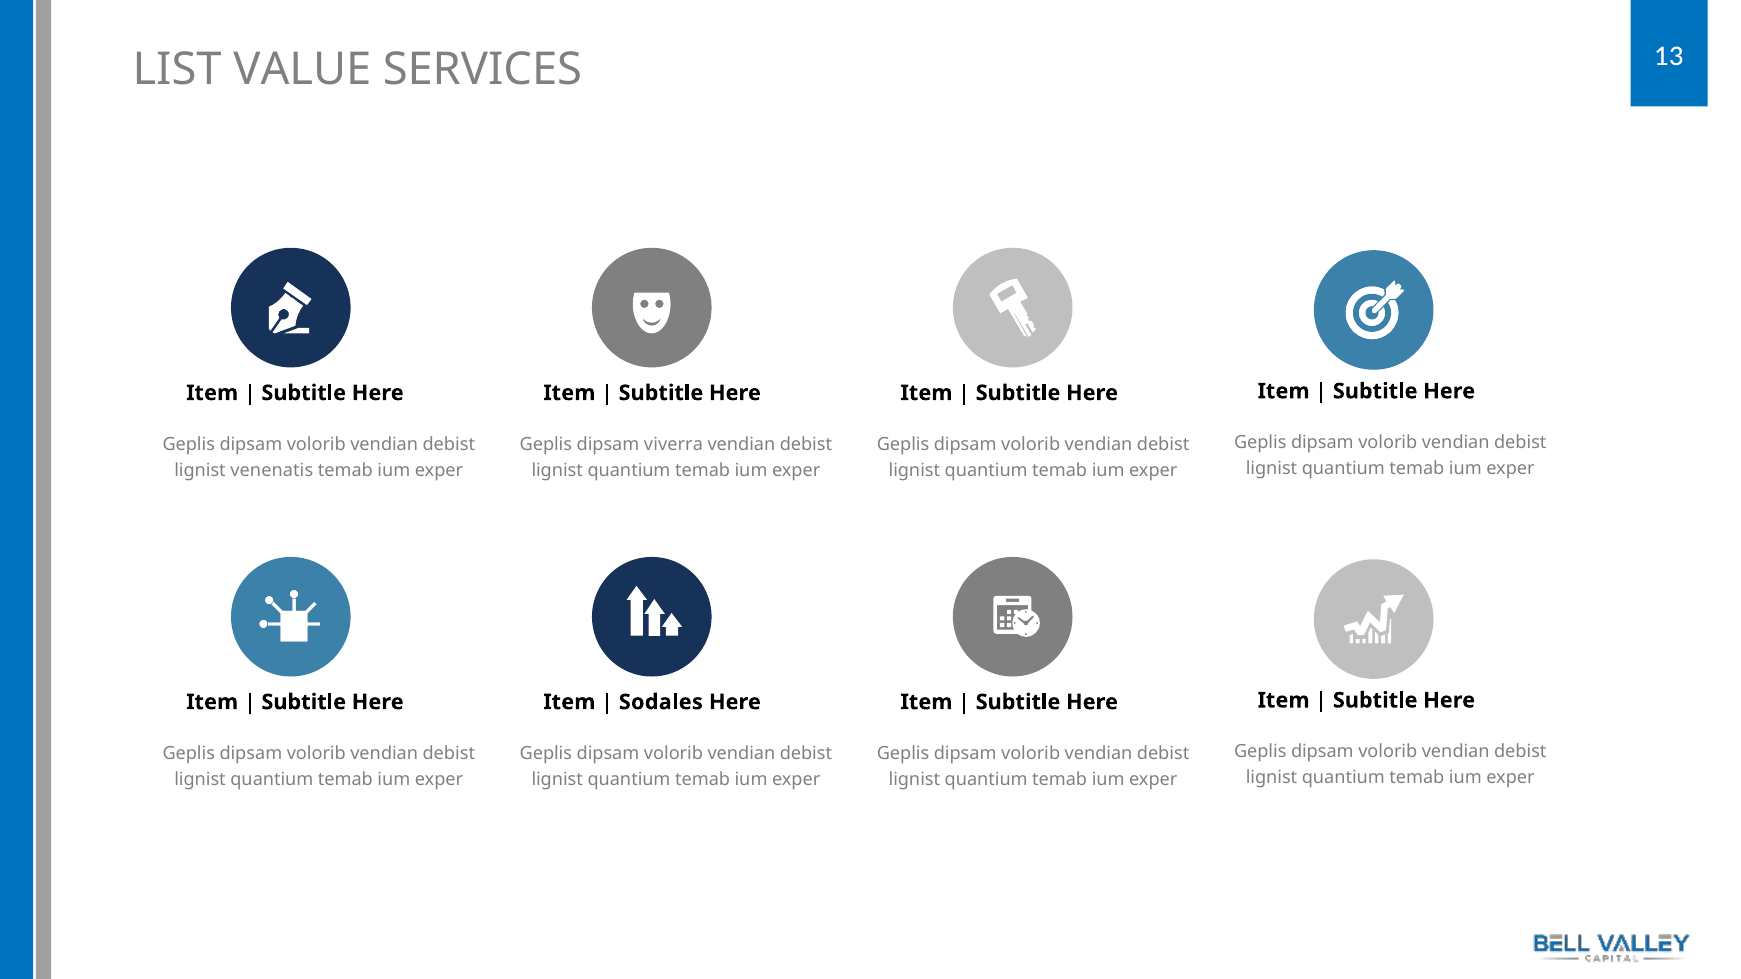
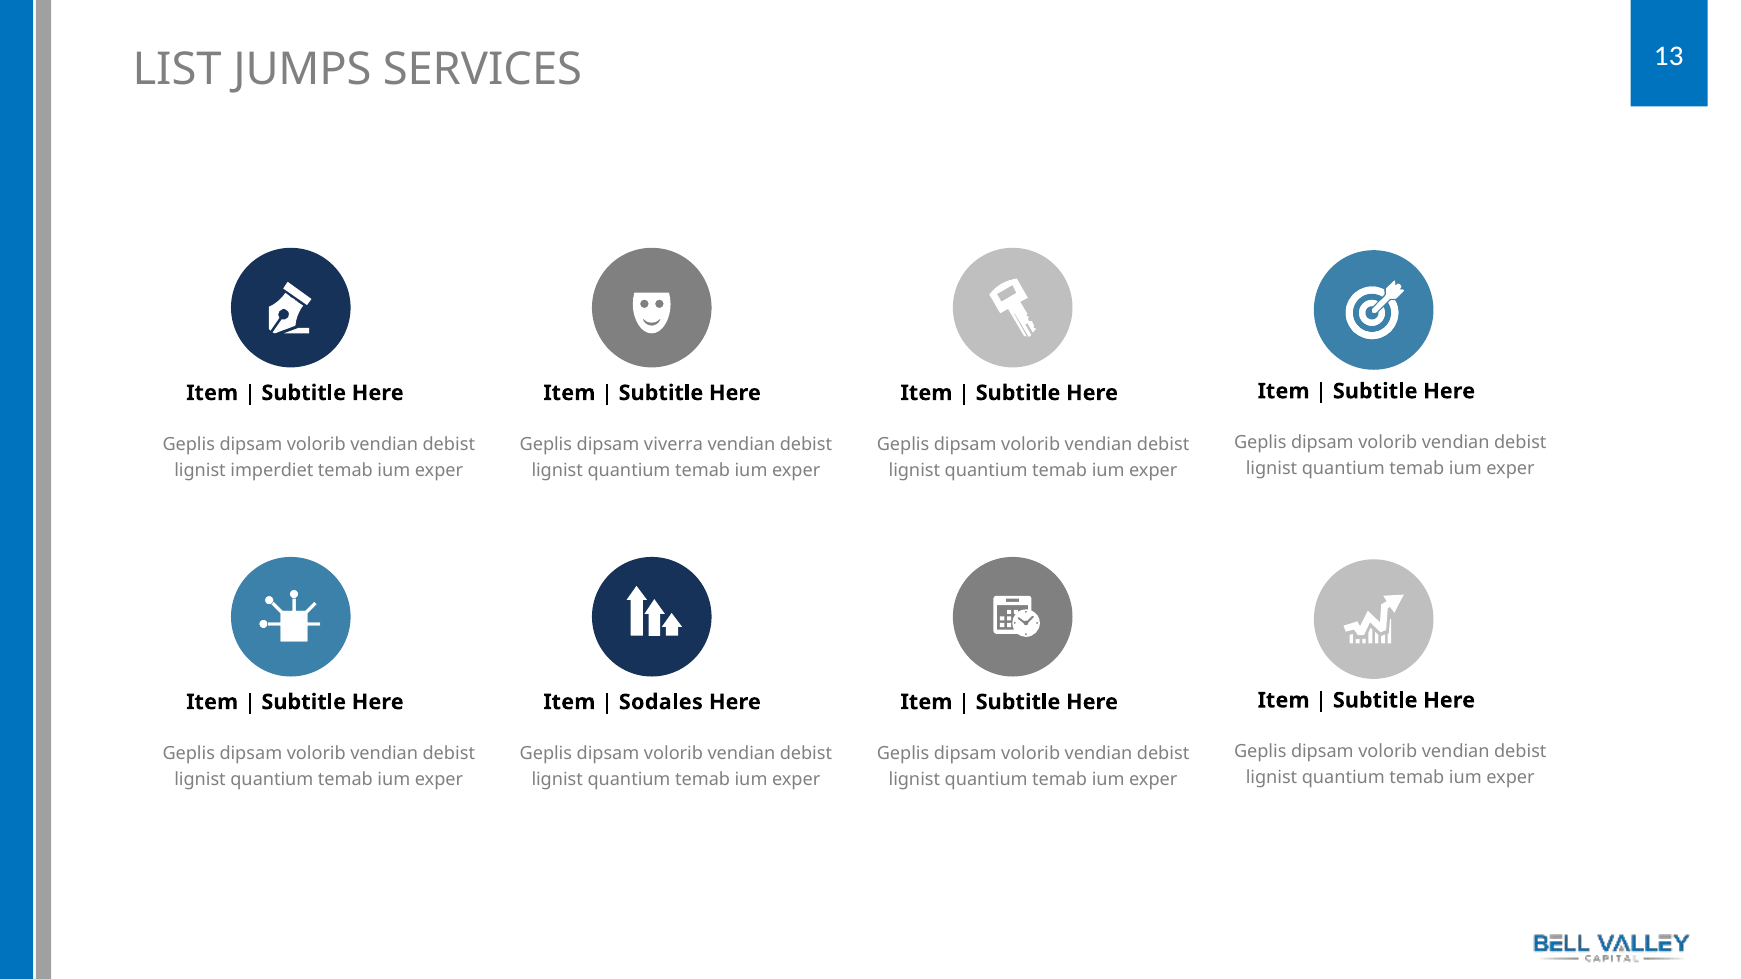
VALUE: VALUE -> JUMPS (302, 70)
venenatis: venenatis -> imperdiet (272, 471)
